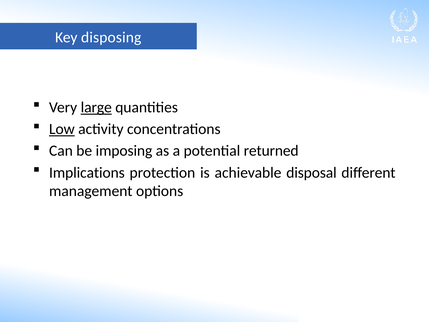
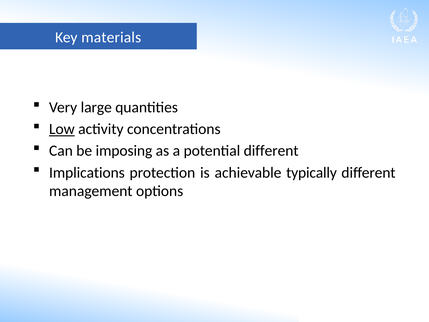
disposing: disposing -> materials (111, 37)
large underline: present -> none (96, 107)
potential returned: returned -> different (271, 151)
disposal: disposal -> typically (312, 172)
